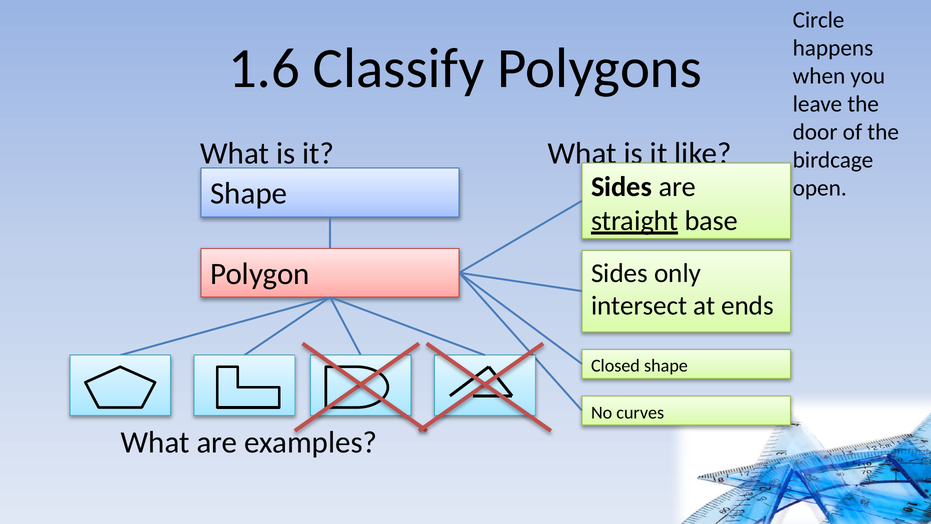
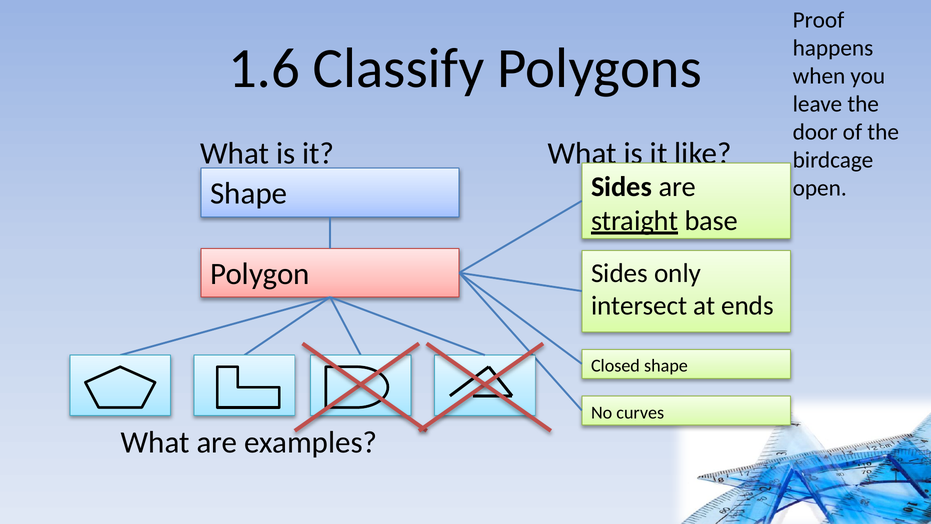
Circle: Circle -> Proof (818, 20)
